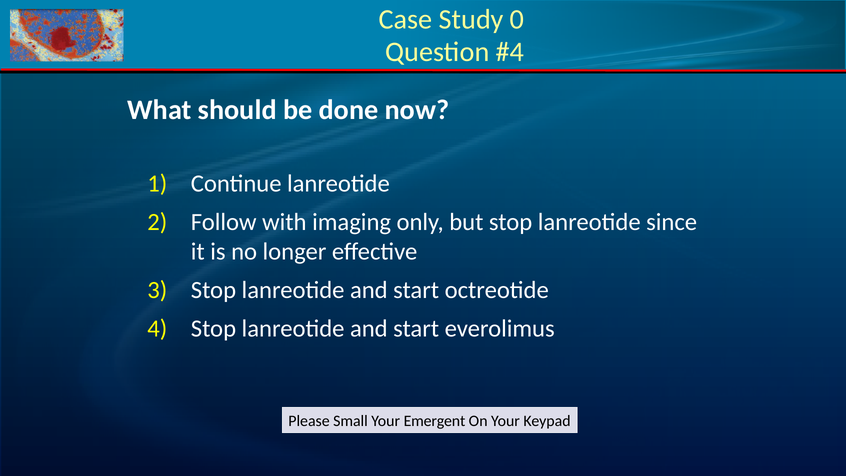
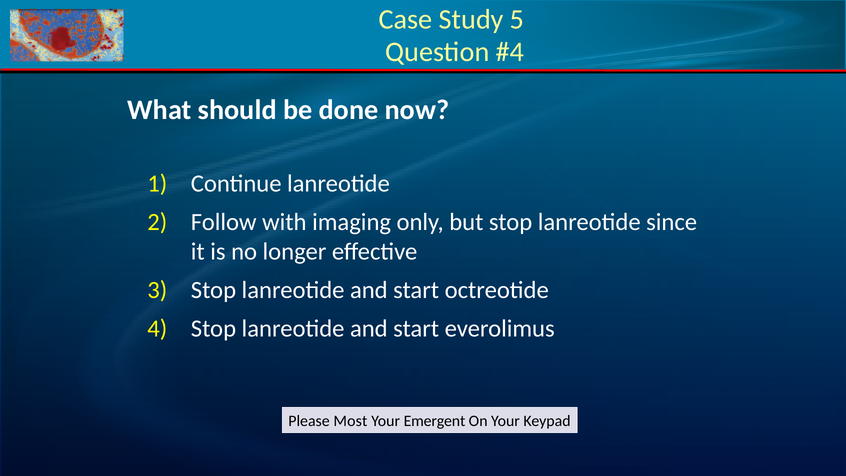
0: 0 -> 5 (517, 20)
Small: Small -> Most (350, 421)
